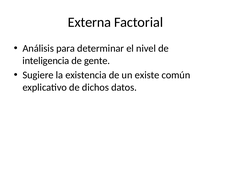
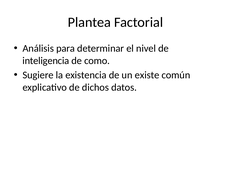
Externa: Externa -> Plantea (89, 22)
gente: gente -> como (97, 61)
